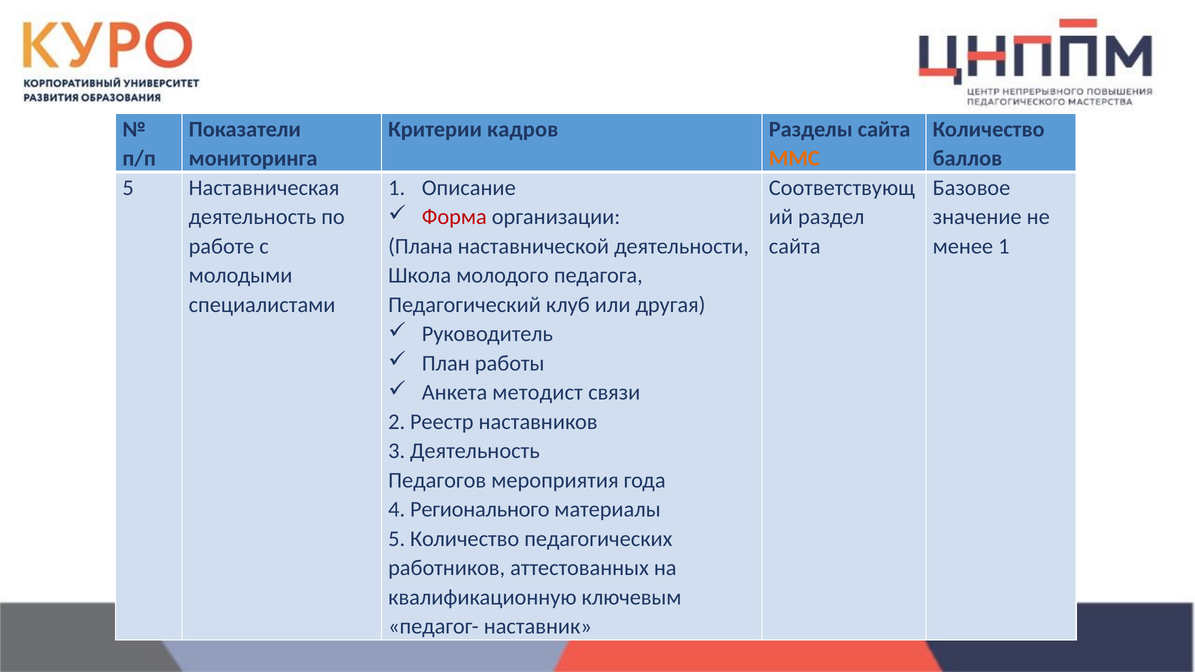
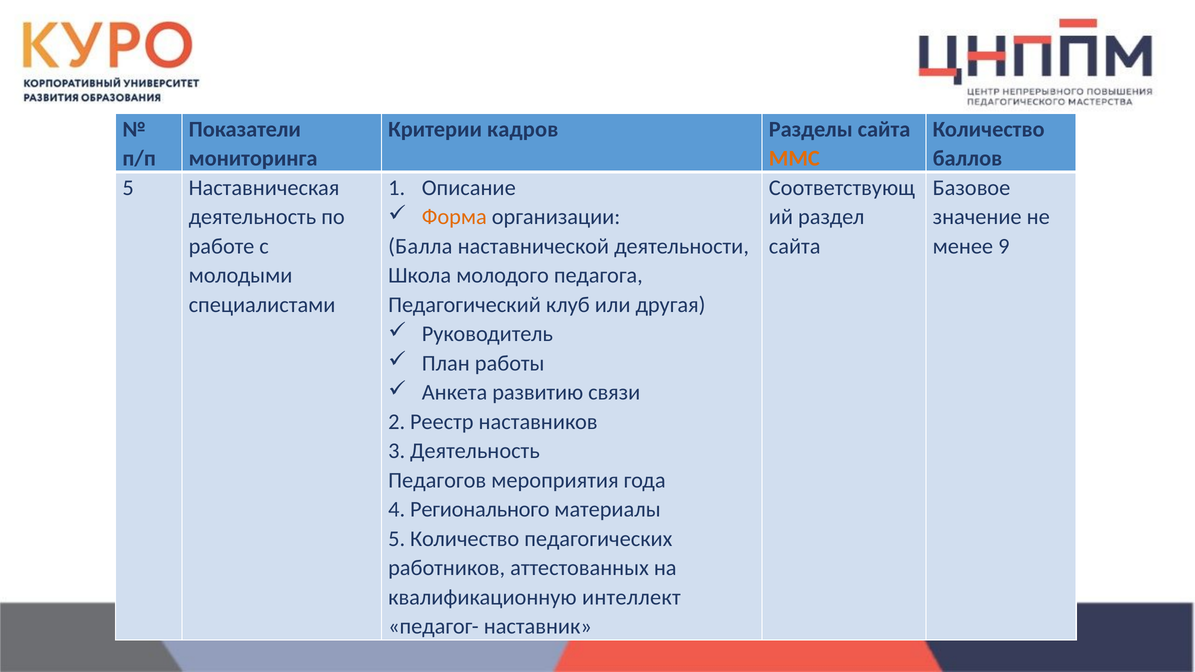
Форма colour: red -> orange (454, 217)
Плана: Плана -> Балла (420, 246)
менее 1: 1 -> 9 (1004, 246)
методист: методист -> развитию (538, 393)
ключевым: ключевым -> интеллект (631, 597)
